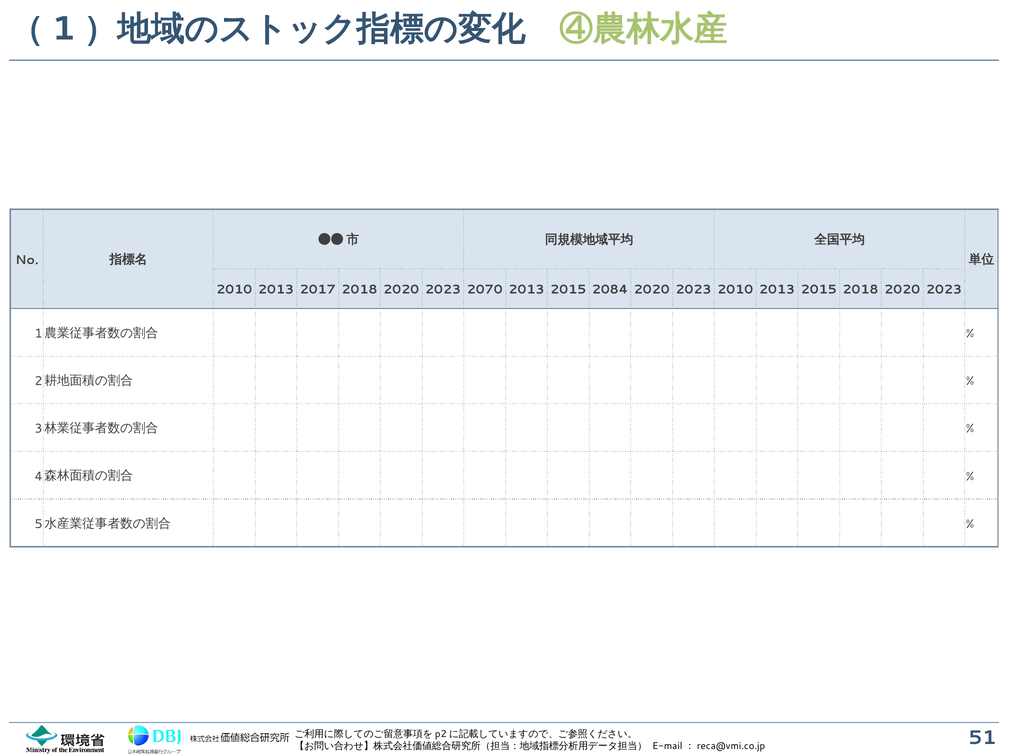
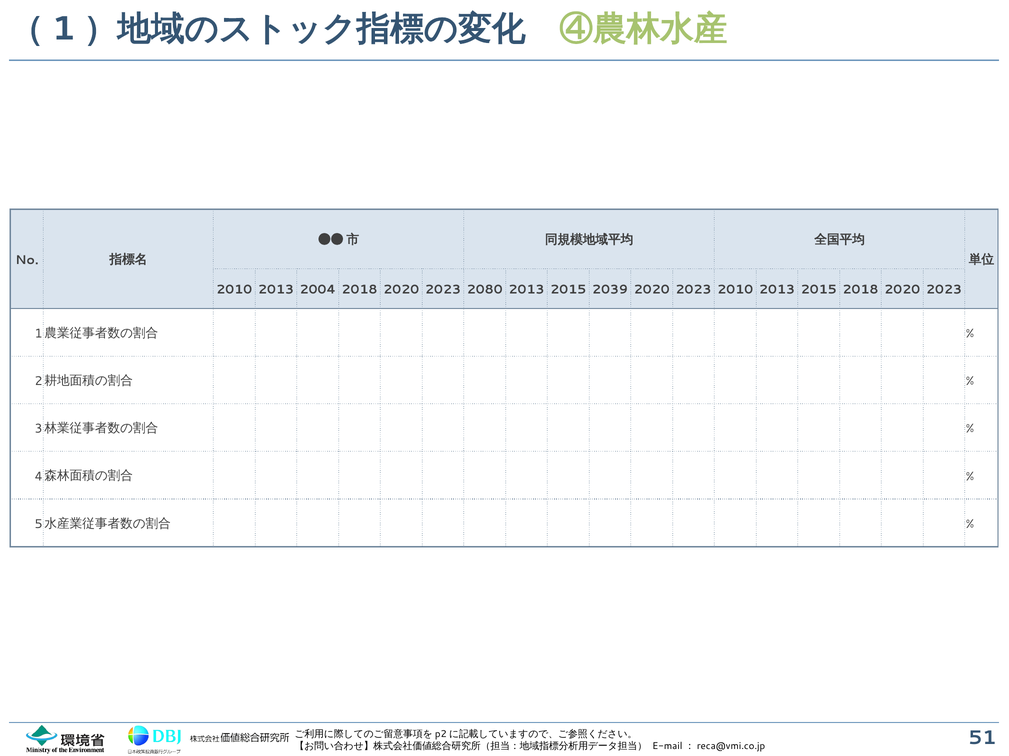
2017: 2017 -> 2004 (318, 290)
2070: 2070 -> 2080 (485, 290)
2084: 2084 -> 2039 (610, 290)
